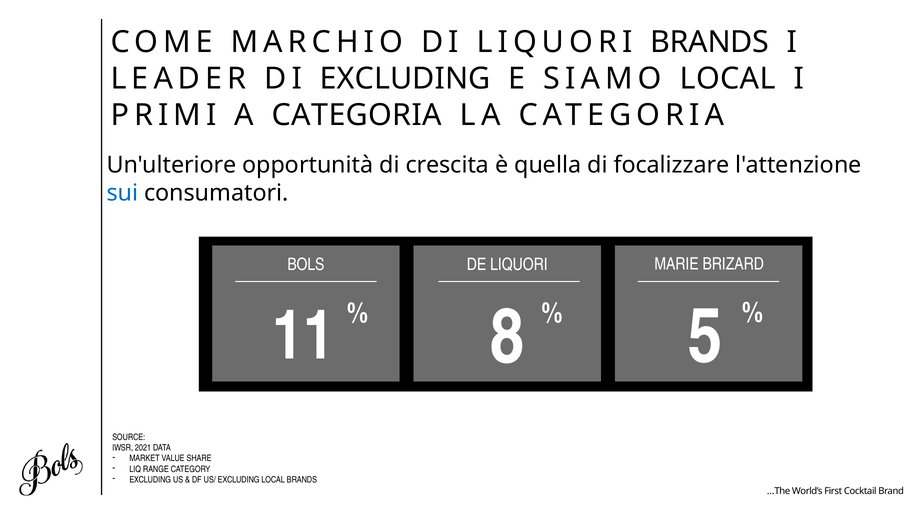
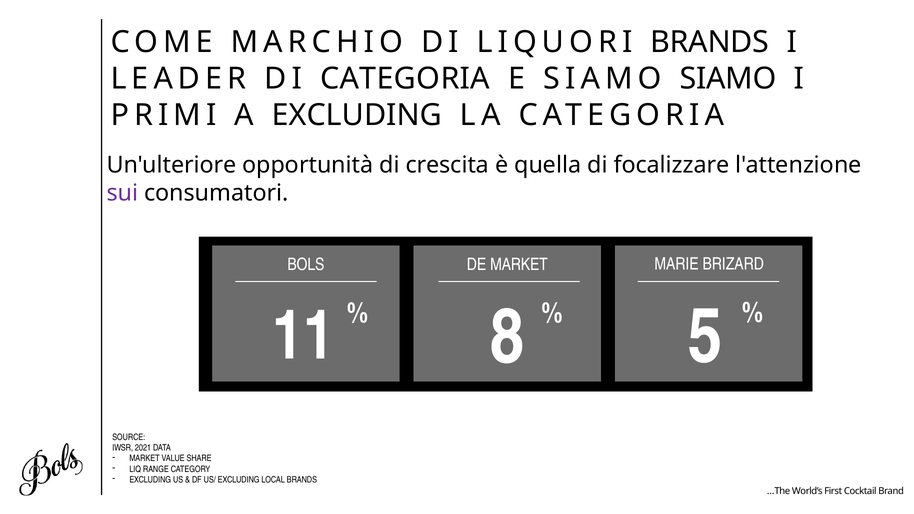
DI EXCLUDING: EXCLUDING -> CATEGORIA (405, 79)
SIAMO LOCAL: LOCAL -> SIAMO (728, 79)
A CATEGORIA: CATEGORIA -> EXCLUDING (357, 115)
sui colour: blue -> purple (122, 193)
DE LIQUORI: LIQUORI -> MARKET (519, 265)
